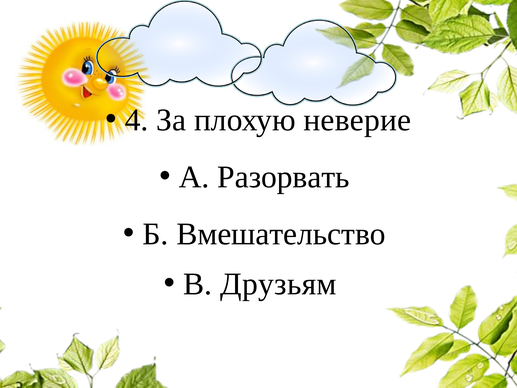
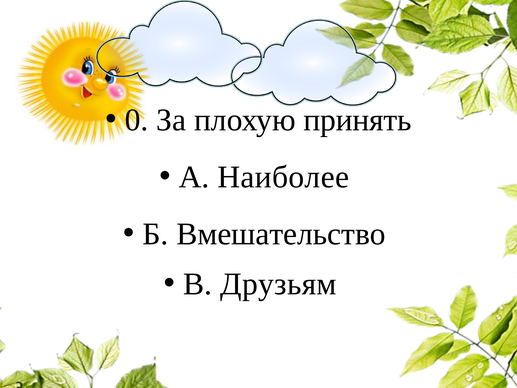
4: 4 -> 0 (137, 120)
неверие: неверие -> принять (358, 120)
Разорвать: Разорвать -> Наиболее (283, 177)
